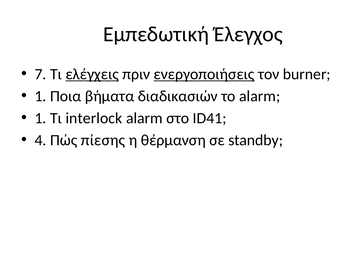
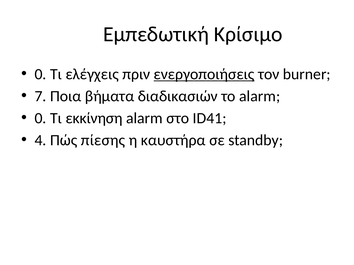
Έλεγχος: Έλεγχος -> Κρίσιμο (248, 34)
7: 7 -> 0 (40, 74)
ελέγχεις underline: present -> none (92, 74)
1: 1 -> 7 (40, 96)
1: 1 -> 0 (40, 118)
interlock: interlock -> εκκίνηση (94, 118)
θέρμανση: θέρμανση -> καυστήρα (173, 140)
